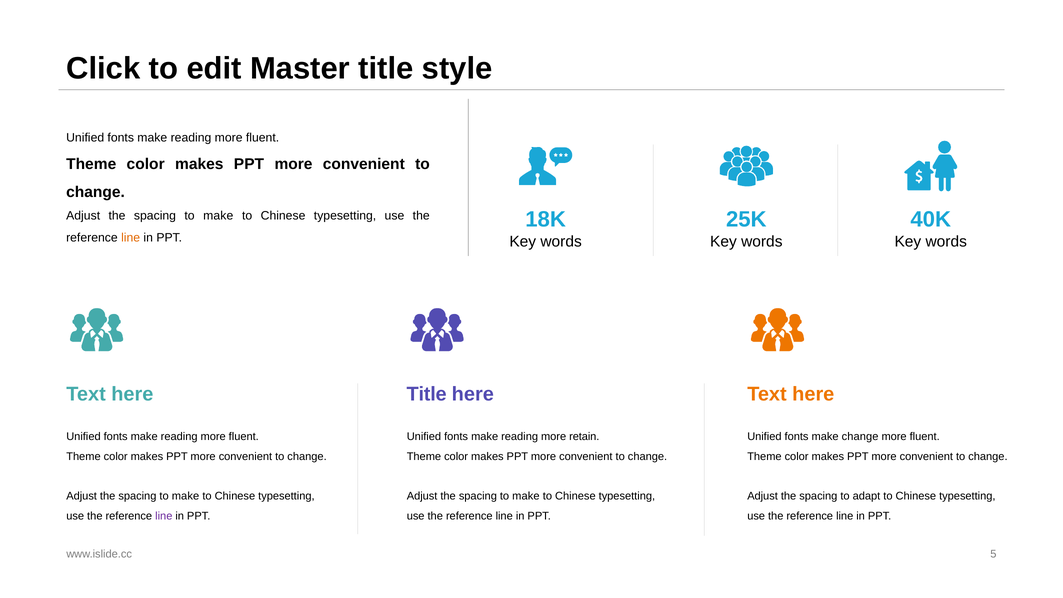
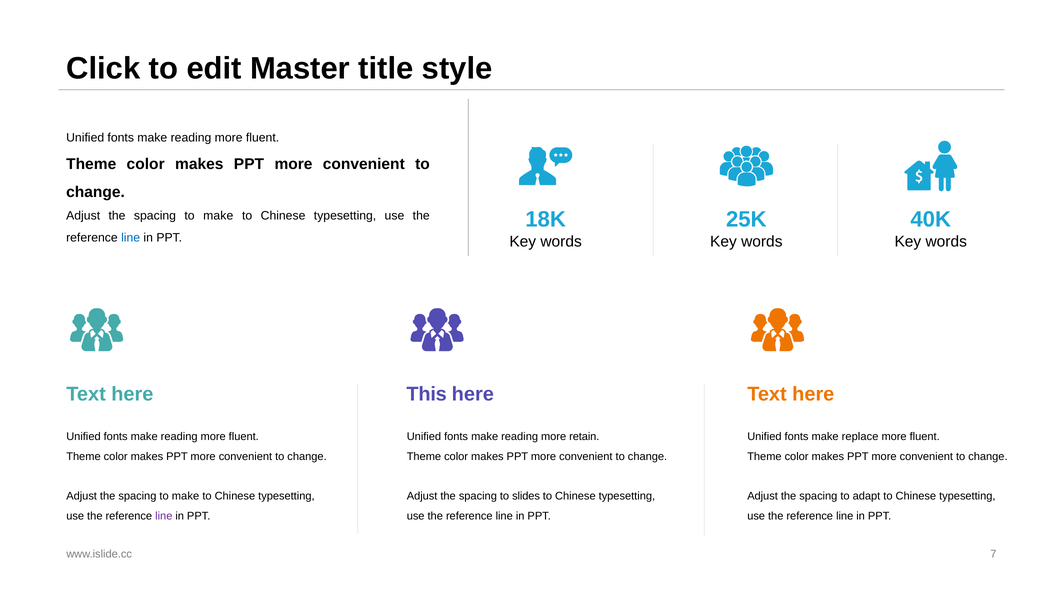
line colour: orange -> blue (131, 238)
Title: Title -> This (427, 394)
make change: change -> replace (860, 437)
make: make -> slides (526, 496)
5: 5 -> 7 (993, 554)
